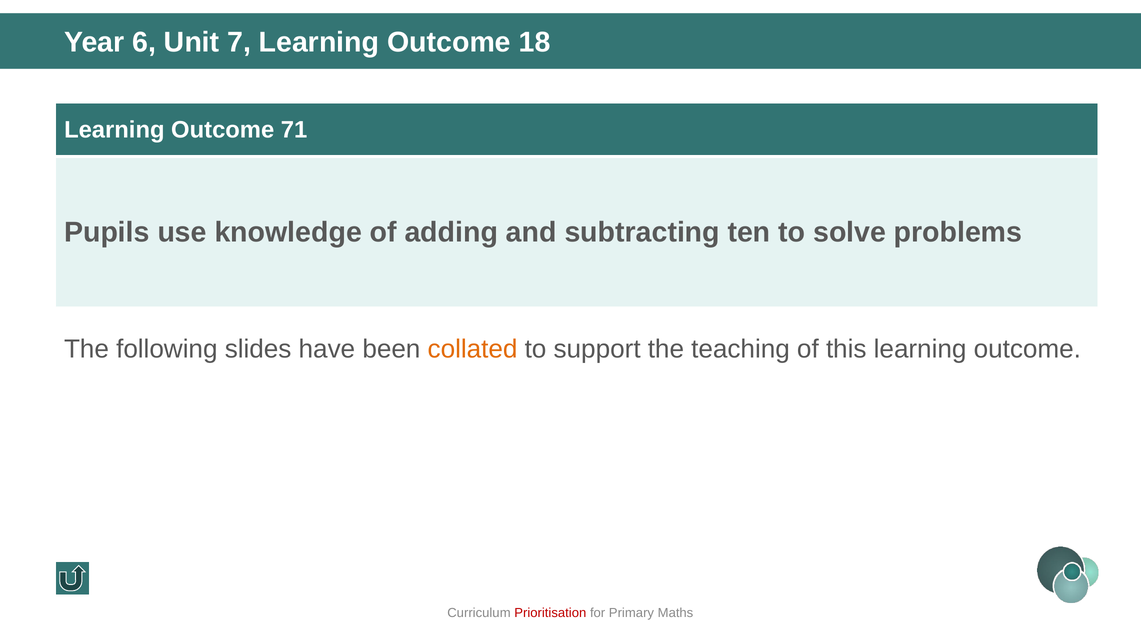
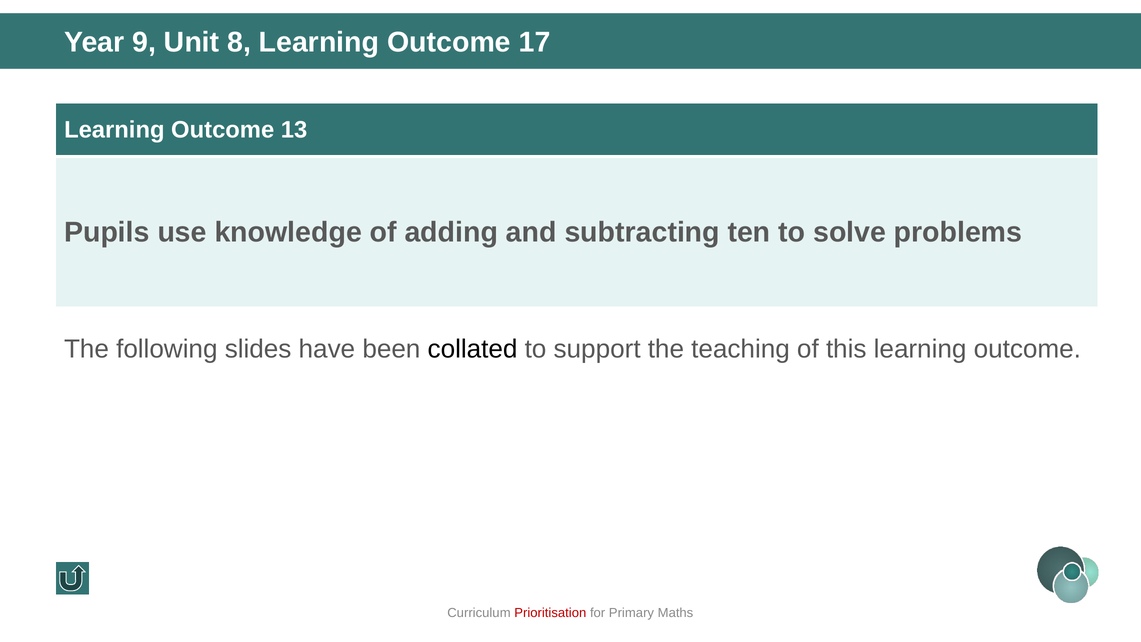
6: 6 -> 9 (144, 43)
7: 7 -> 8 (239, 43)
18: 18 -> 17 (535, 43)
71: 71 -> 13 (294, 130)
collated colour: orange -> black (473, 349)
